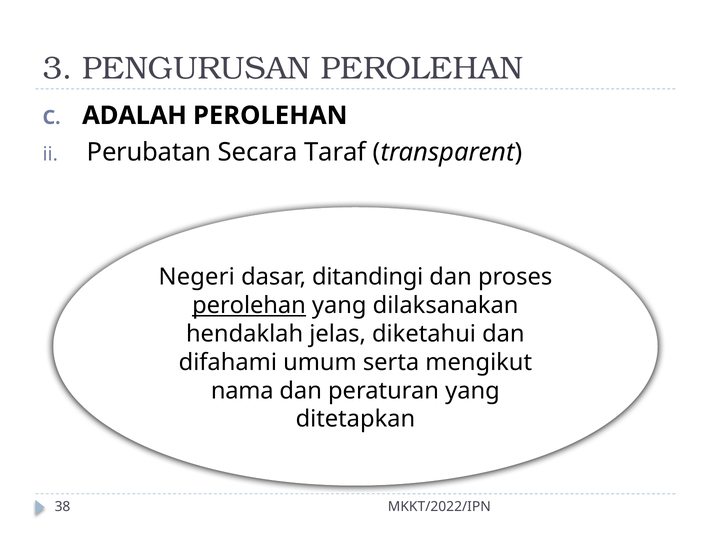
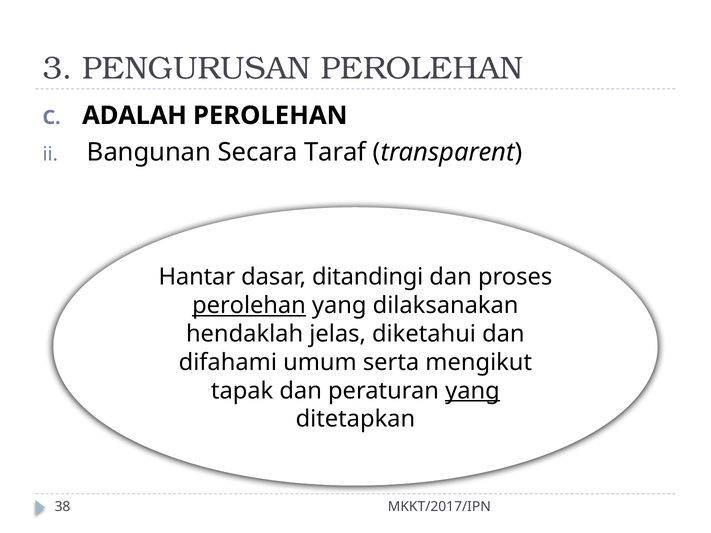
Perubatan: Perubatan -> Bangunan (149, 152)
Negeri: Negeri -> Hantar (197, 277)
nama: nama -> tapak (242, 391)
yang underline: none -> present (473, 391)
MKKT/2022/IPN: MKKT/2022/IPN -> MKKT/2017/IPN (439, 507)
